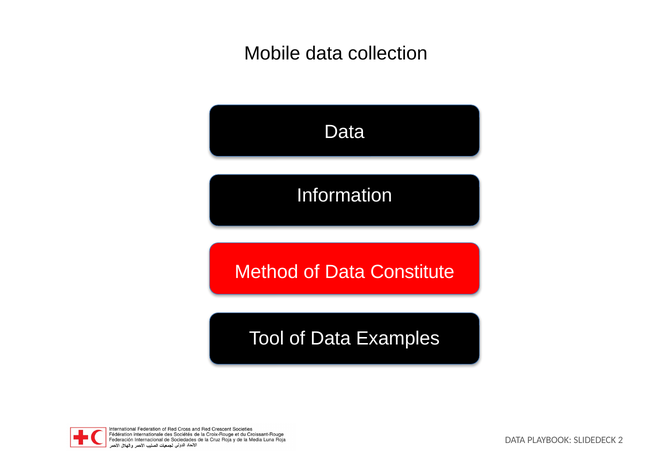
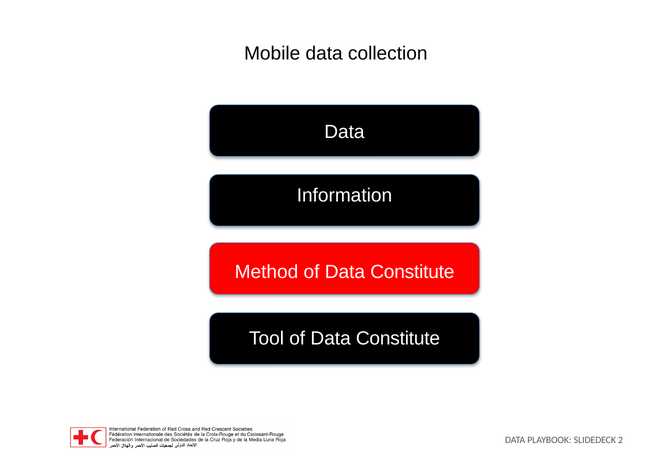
Tool of Data Examples: Examples -> Constitute (398, 339)
